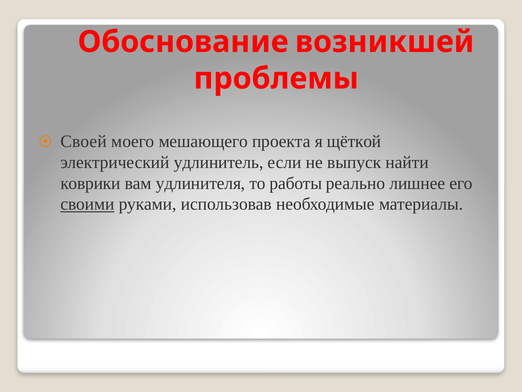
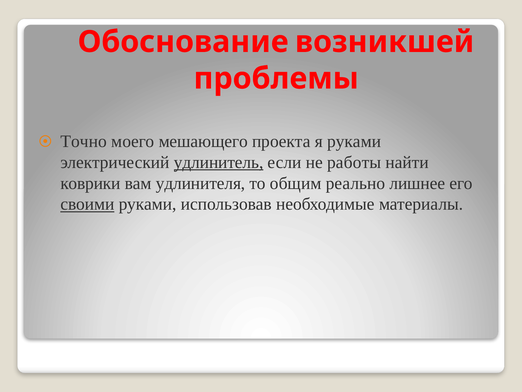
Своей: Своей -> Точно (84, 141)
я щёткой: щёткой -> руками (354, 141)
удлинитель underline: none -> present (219, 162)
выпуск: выпуск -> работы (354, 162)
работы: работы -> общим (296, 183)
